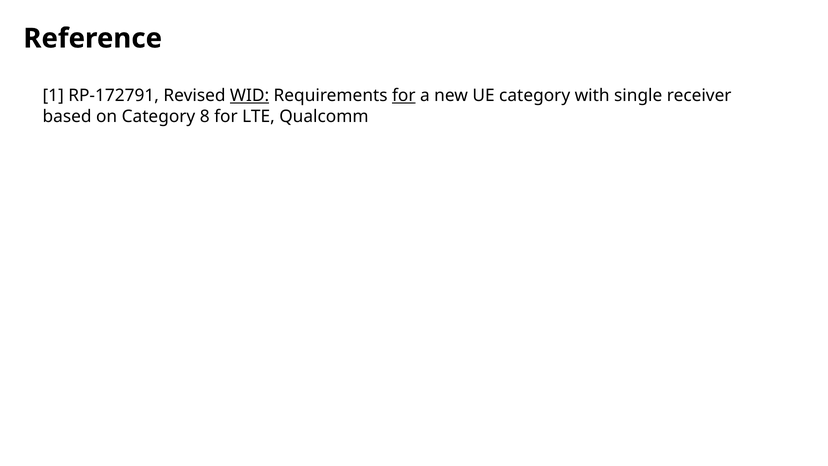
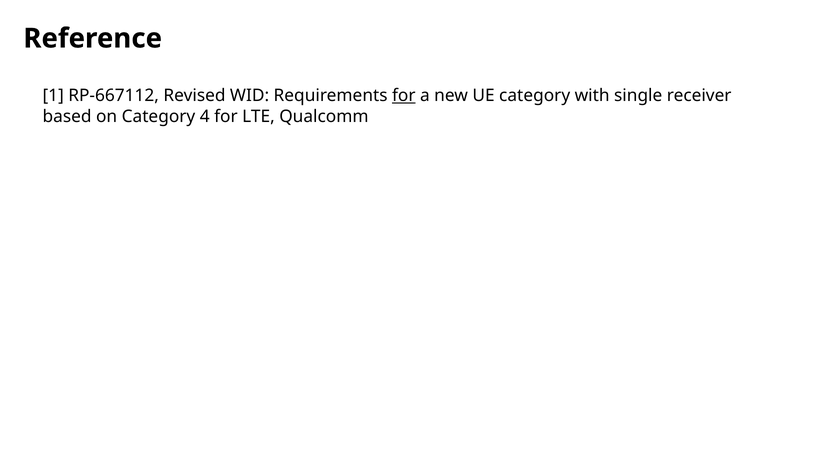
RP-172791: RP-172791 -> RP-667112 (114, 96)
WID underline: present -> none (250, 96)
8: 8 -> 4 (205, 116)
